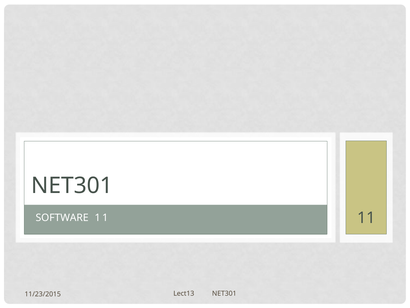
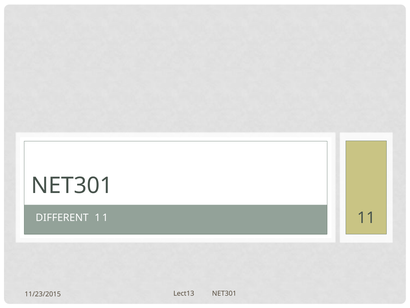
SOFTWARE: SOFTWARE -> DIFFERENT (62, 217)
